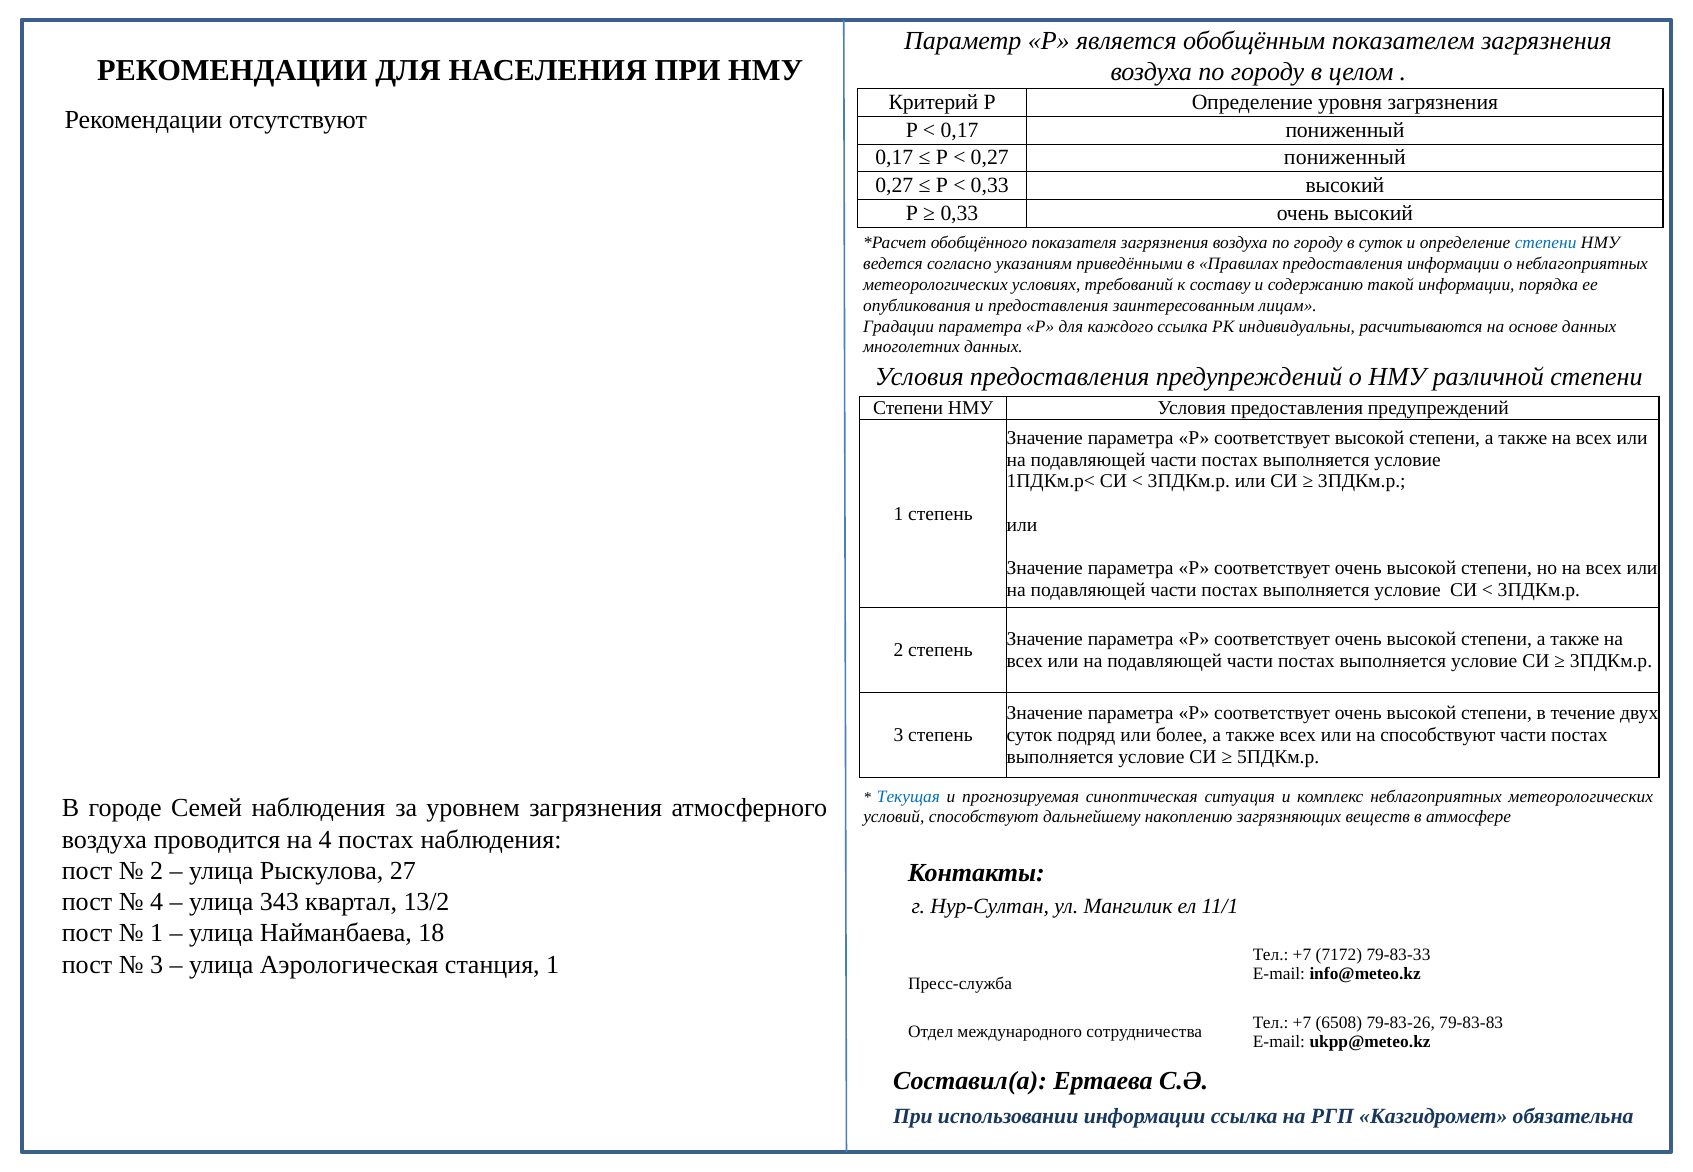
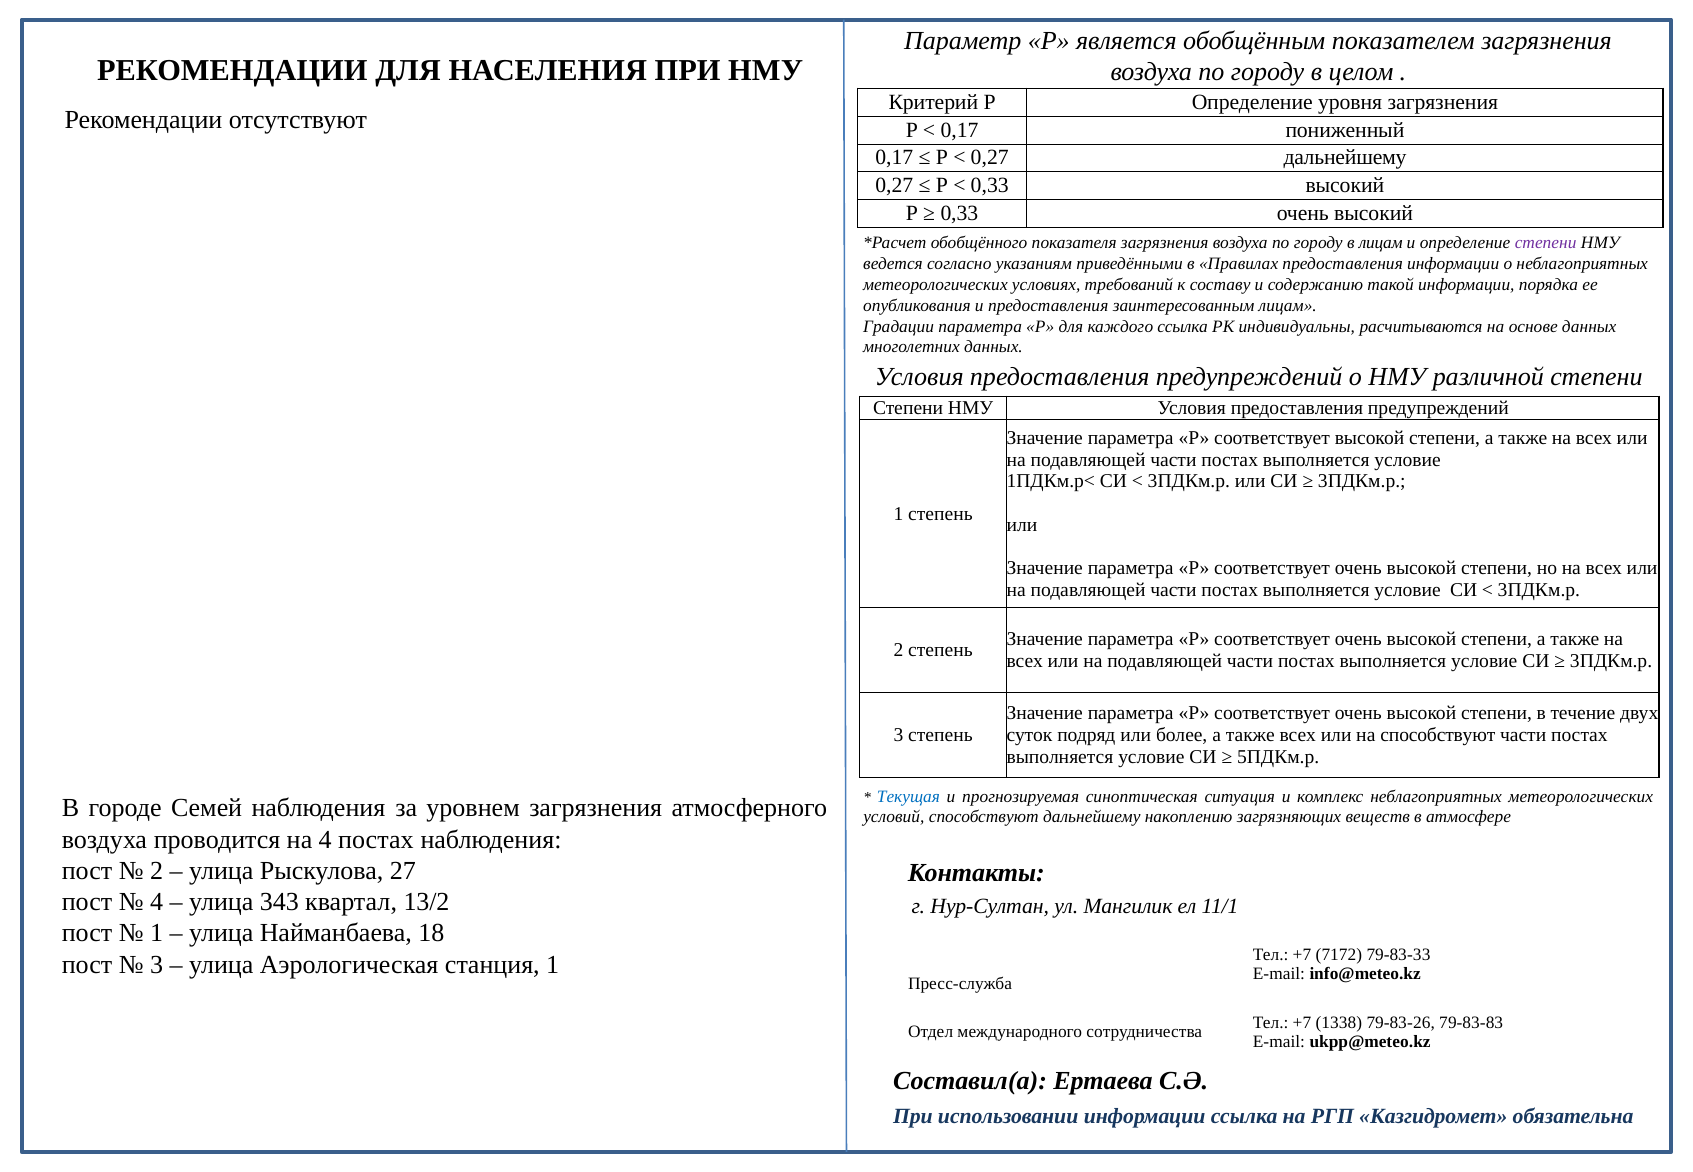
0,27 пониженный: пониженный -> дальнейшему (1345, 158)
в суток: суток -> лицам (1381, 243)
степени colour: blue -> purple (1546, 243)
6508: 6508 -> 1338 (1339, 1022)
